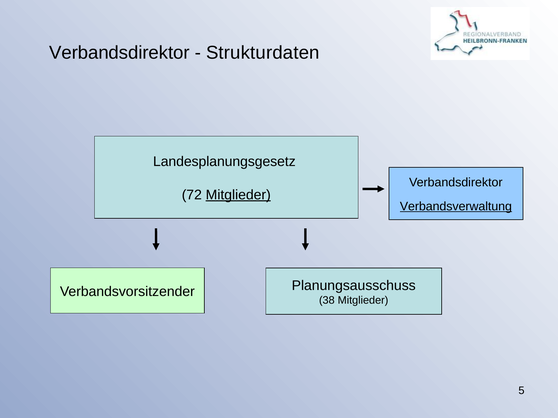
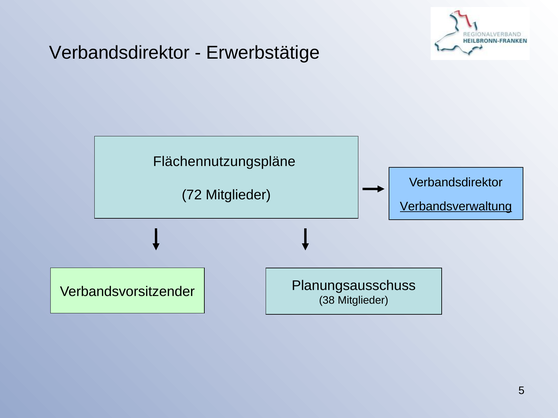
Strukturdaten: Strukturdaten -> Erwerbstätige (263, 53)
Landesplanungsgesetz: Landesplanungsgesetz -> Flächennutzungspläne (224, 162)
Mitglieder underline: present -> none (238, 195)
